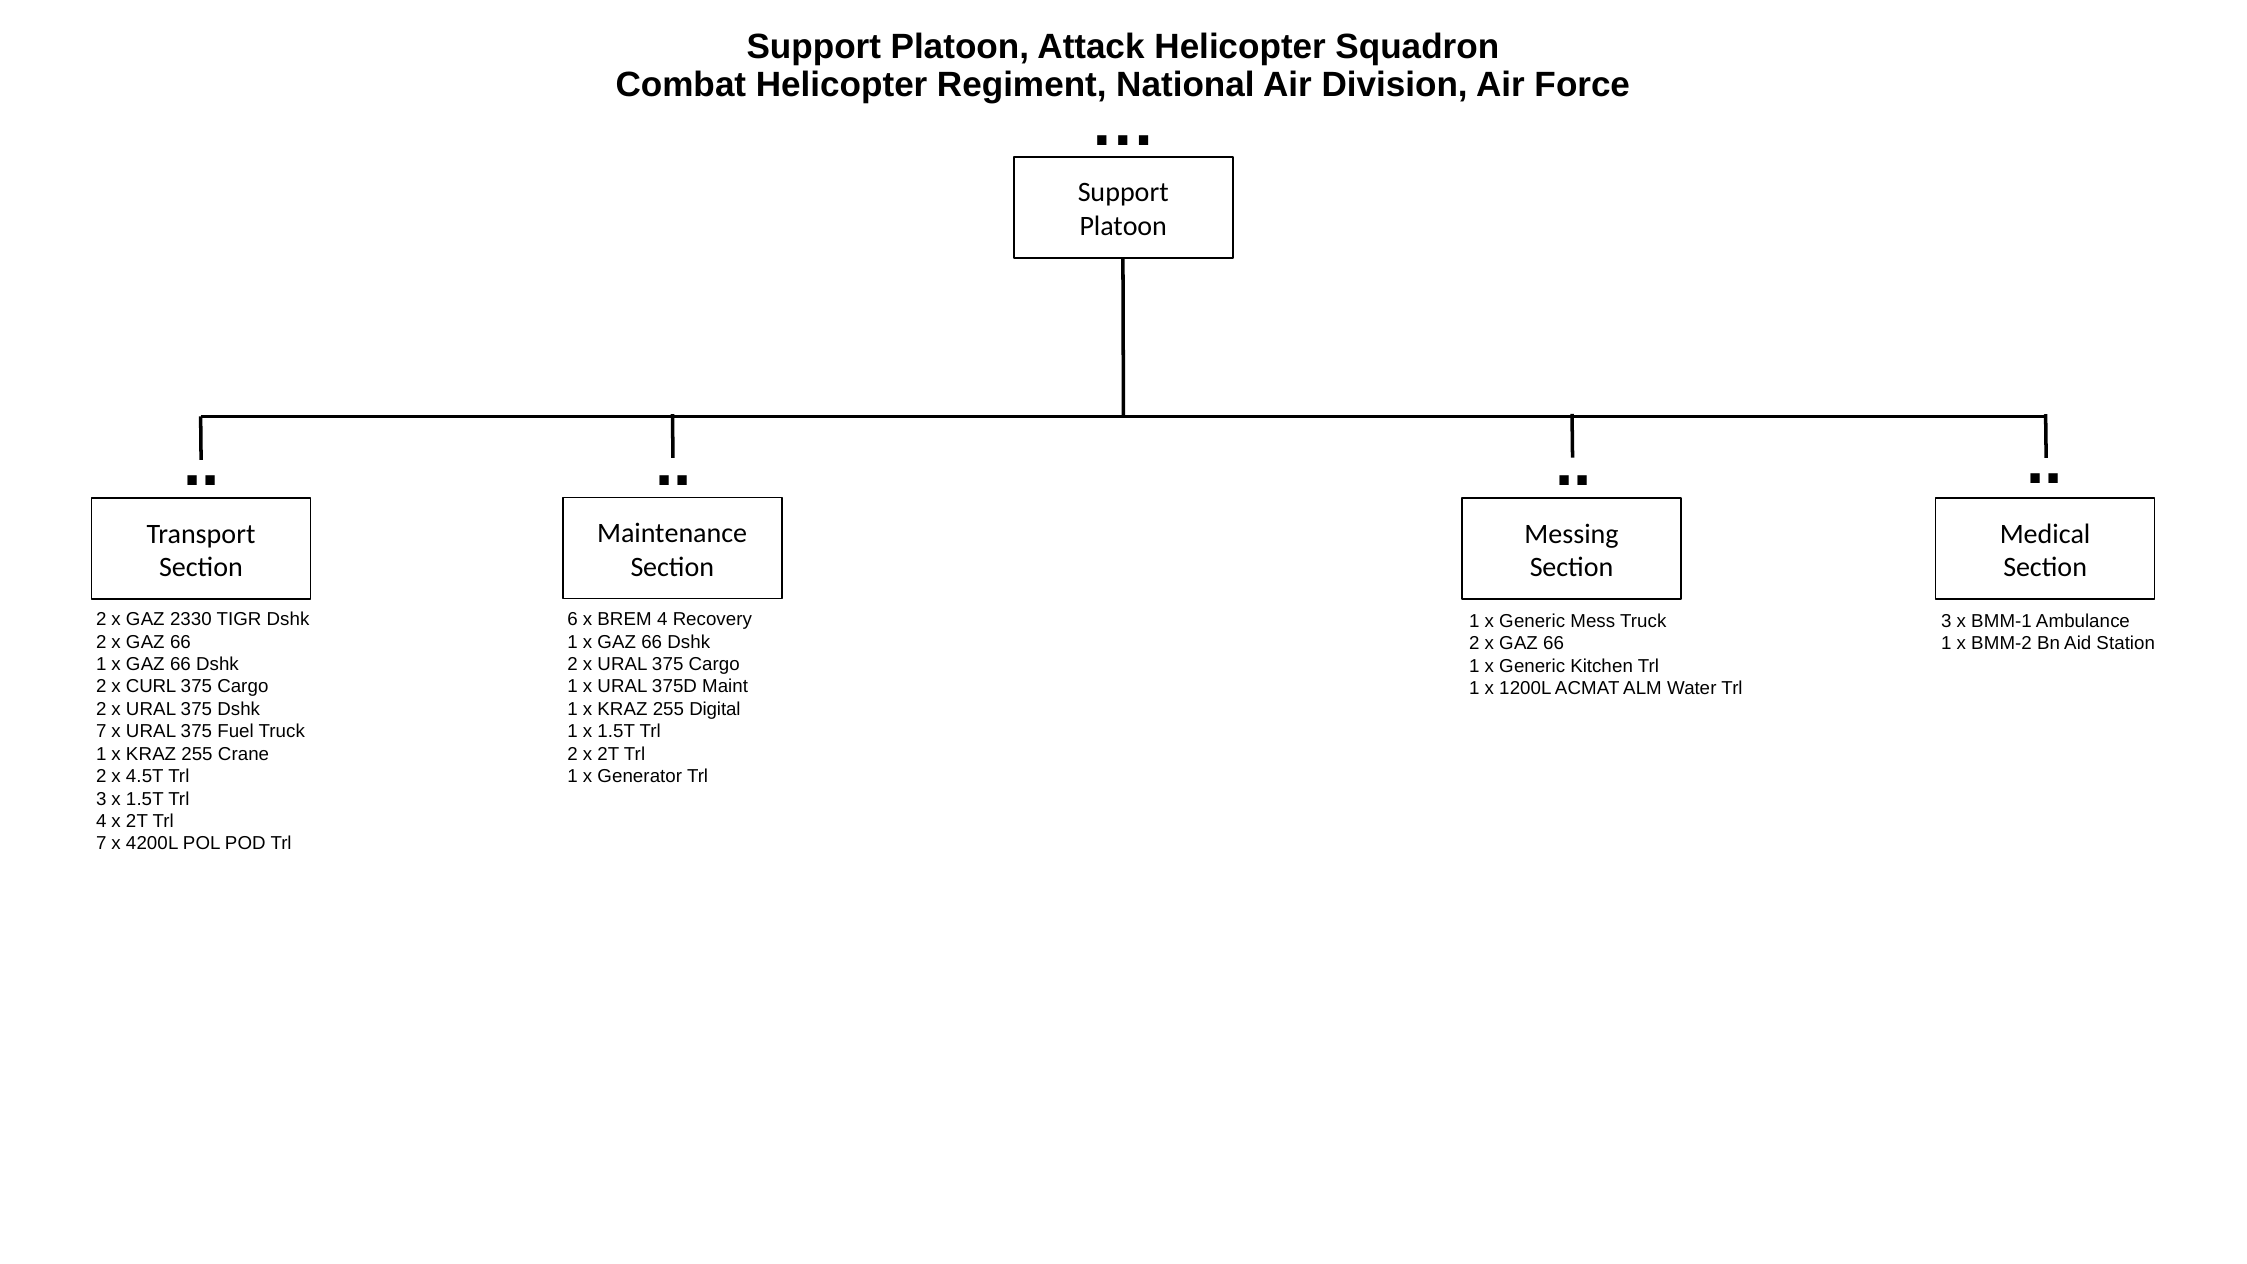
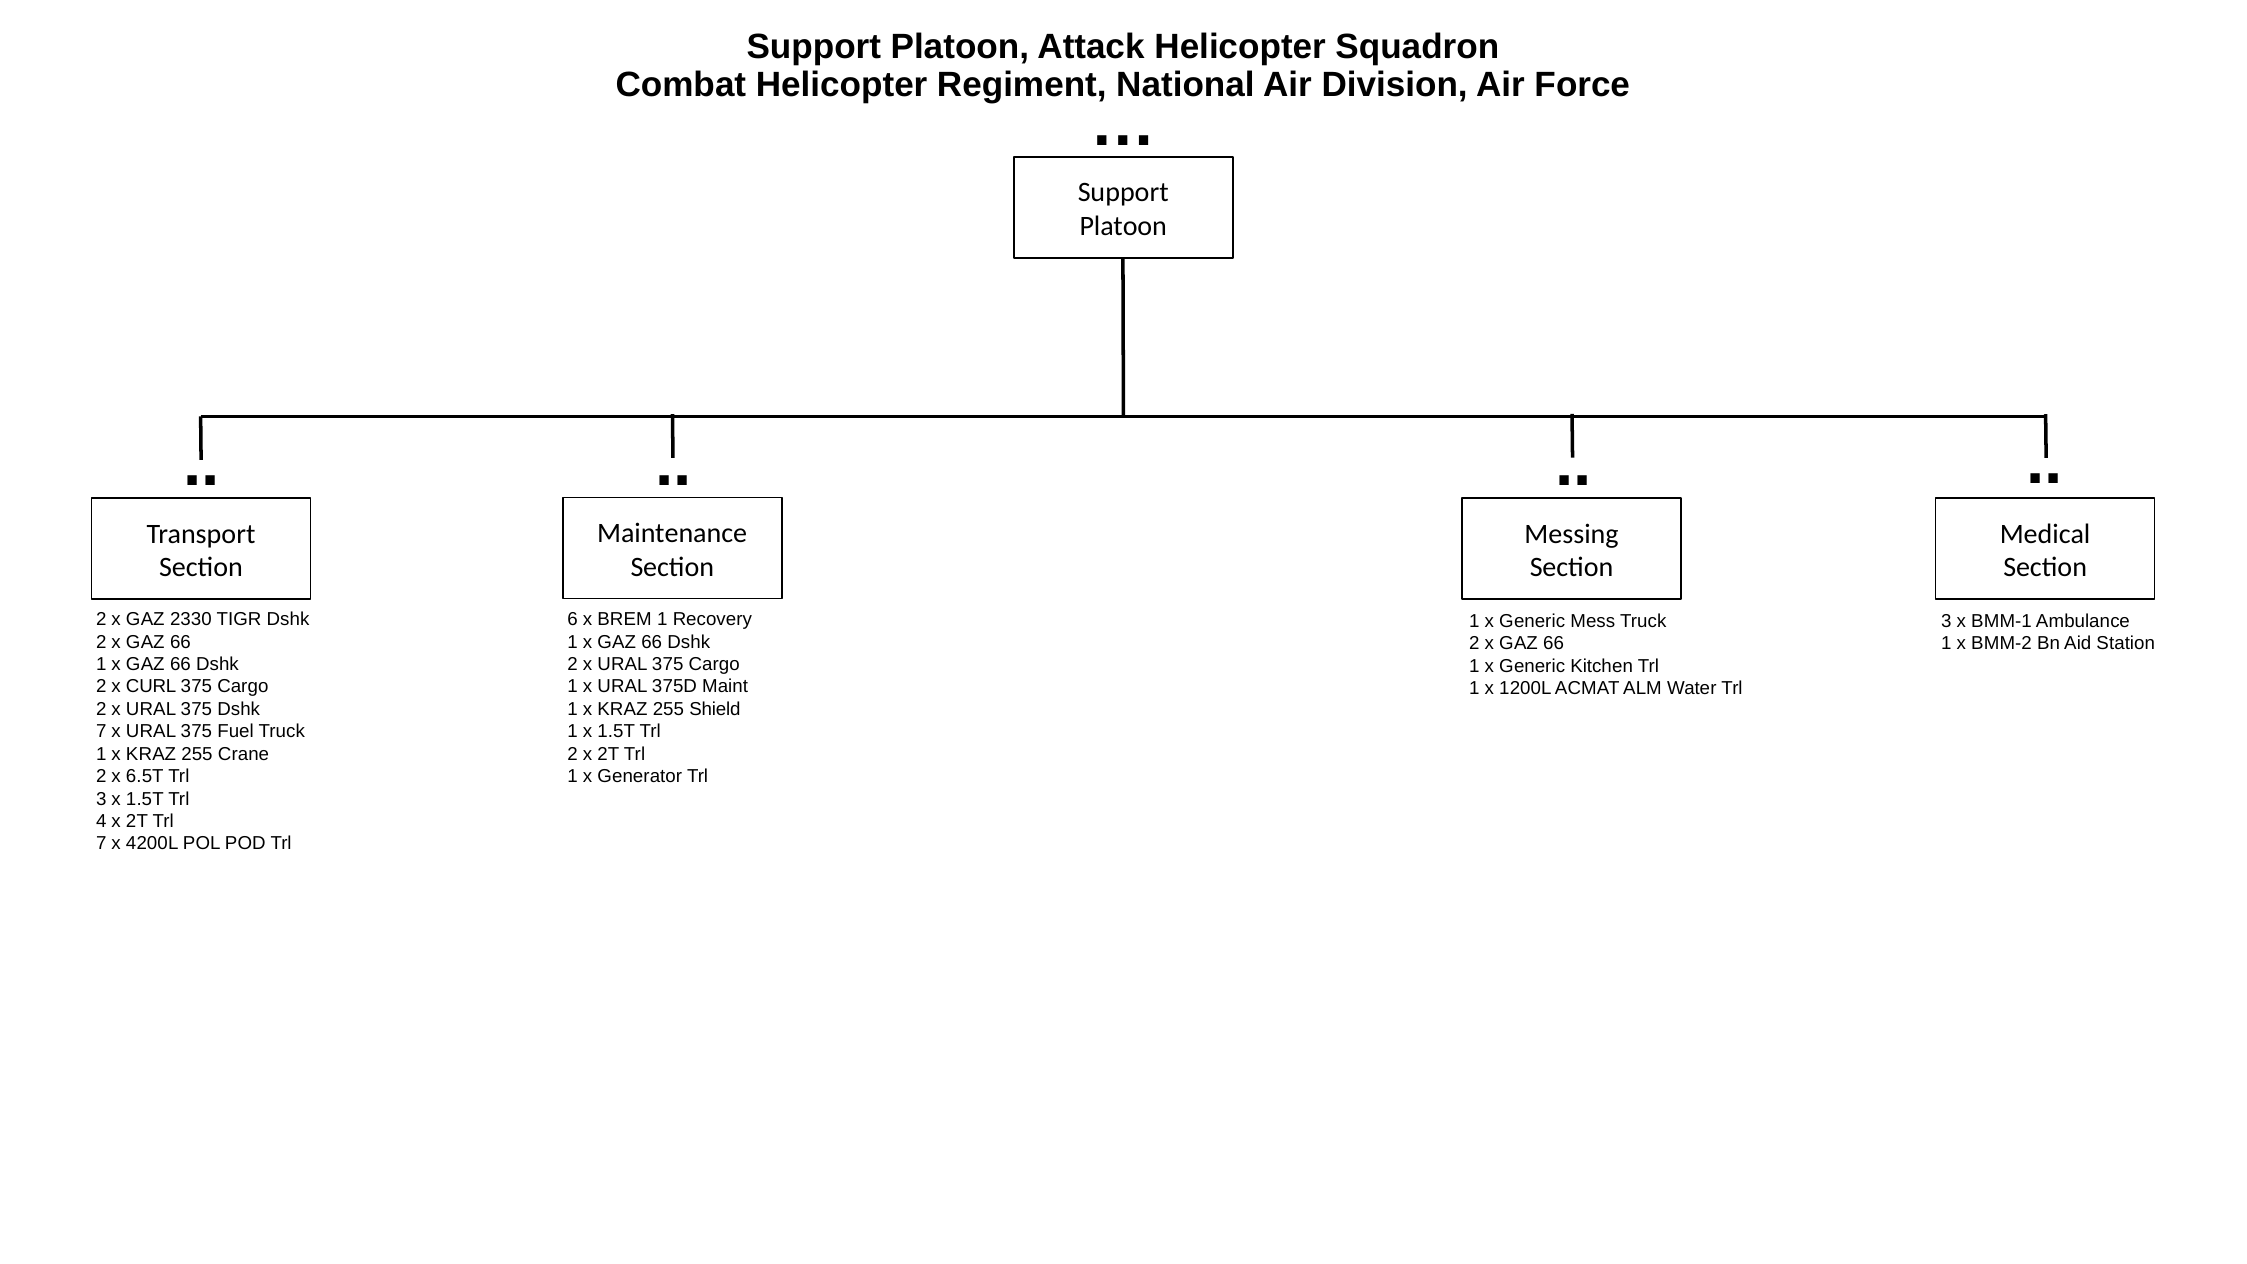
BREM 4: 4 -> 1 (662, 619)
Digital: Digital -> Shield (715, 709)
4.5T: 4.5T -> 6.5T (145, 776)
